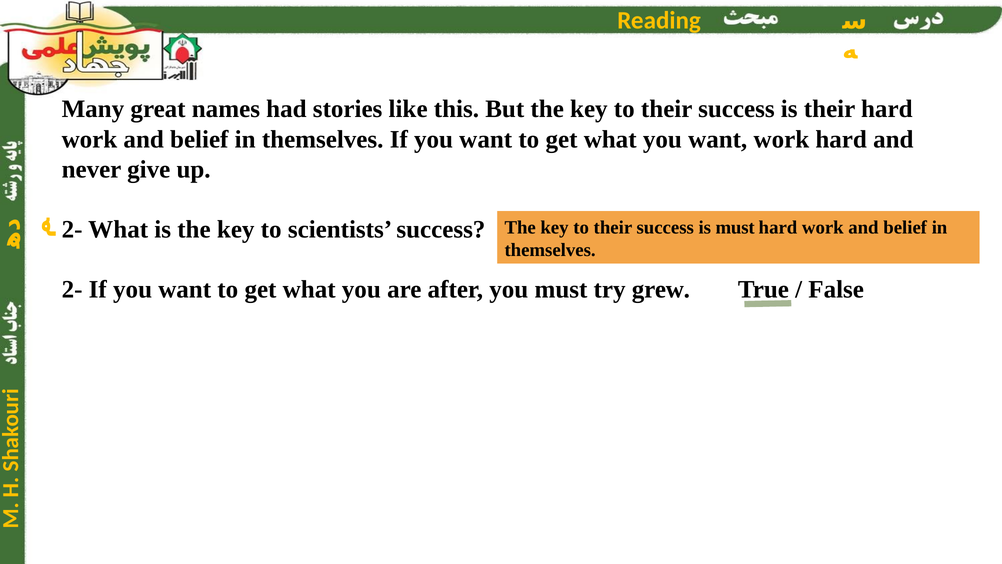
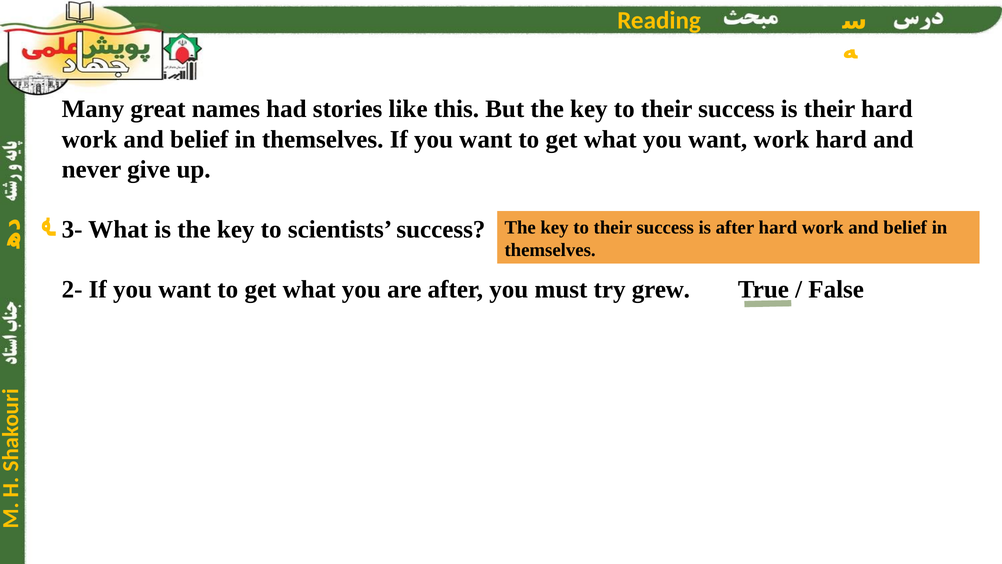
2-: 2- -> 3- (72, 229)
is must: must -> after (735, 227)
